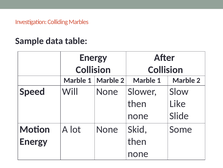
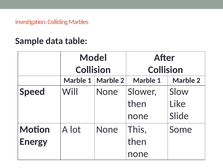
Energy: Energy -> Model (93, 57)
Skid: Skid -> This (137, 129)
